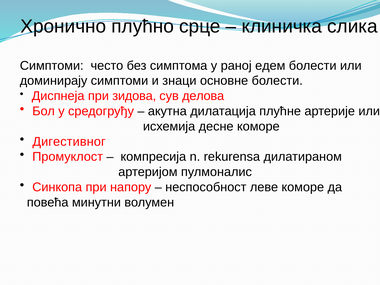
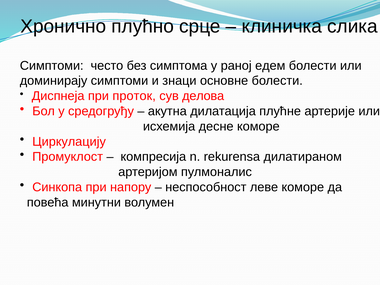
зидова: зидова -> проток (134, 96)
Дигестивног: Дигестивног -> Циркулацију (69, 142)
